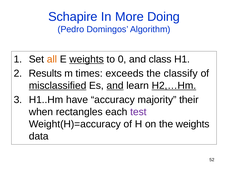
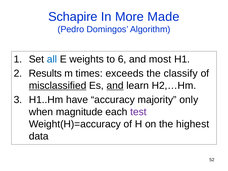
Doing: Doing -> Made (163, 17)
all colour: orange -> blue (52, 59)
weights underline: present -> none (87, 59)
0: 0 -> 6 (122, 59)
class: class -> most (160, 59)
H2,…Hm underline: present -> none (174, 86)
their: their -> only (189, 100)
rectangles: rectangles -> magnitude (79, 112)
the weights: weights -> highest (193, 124)
